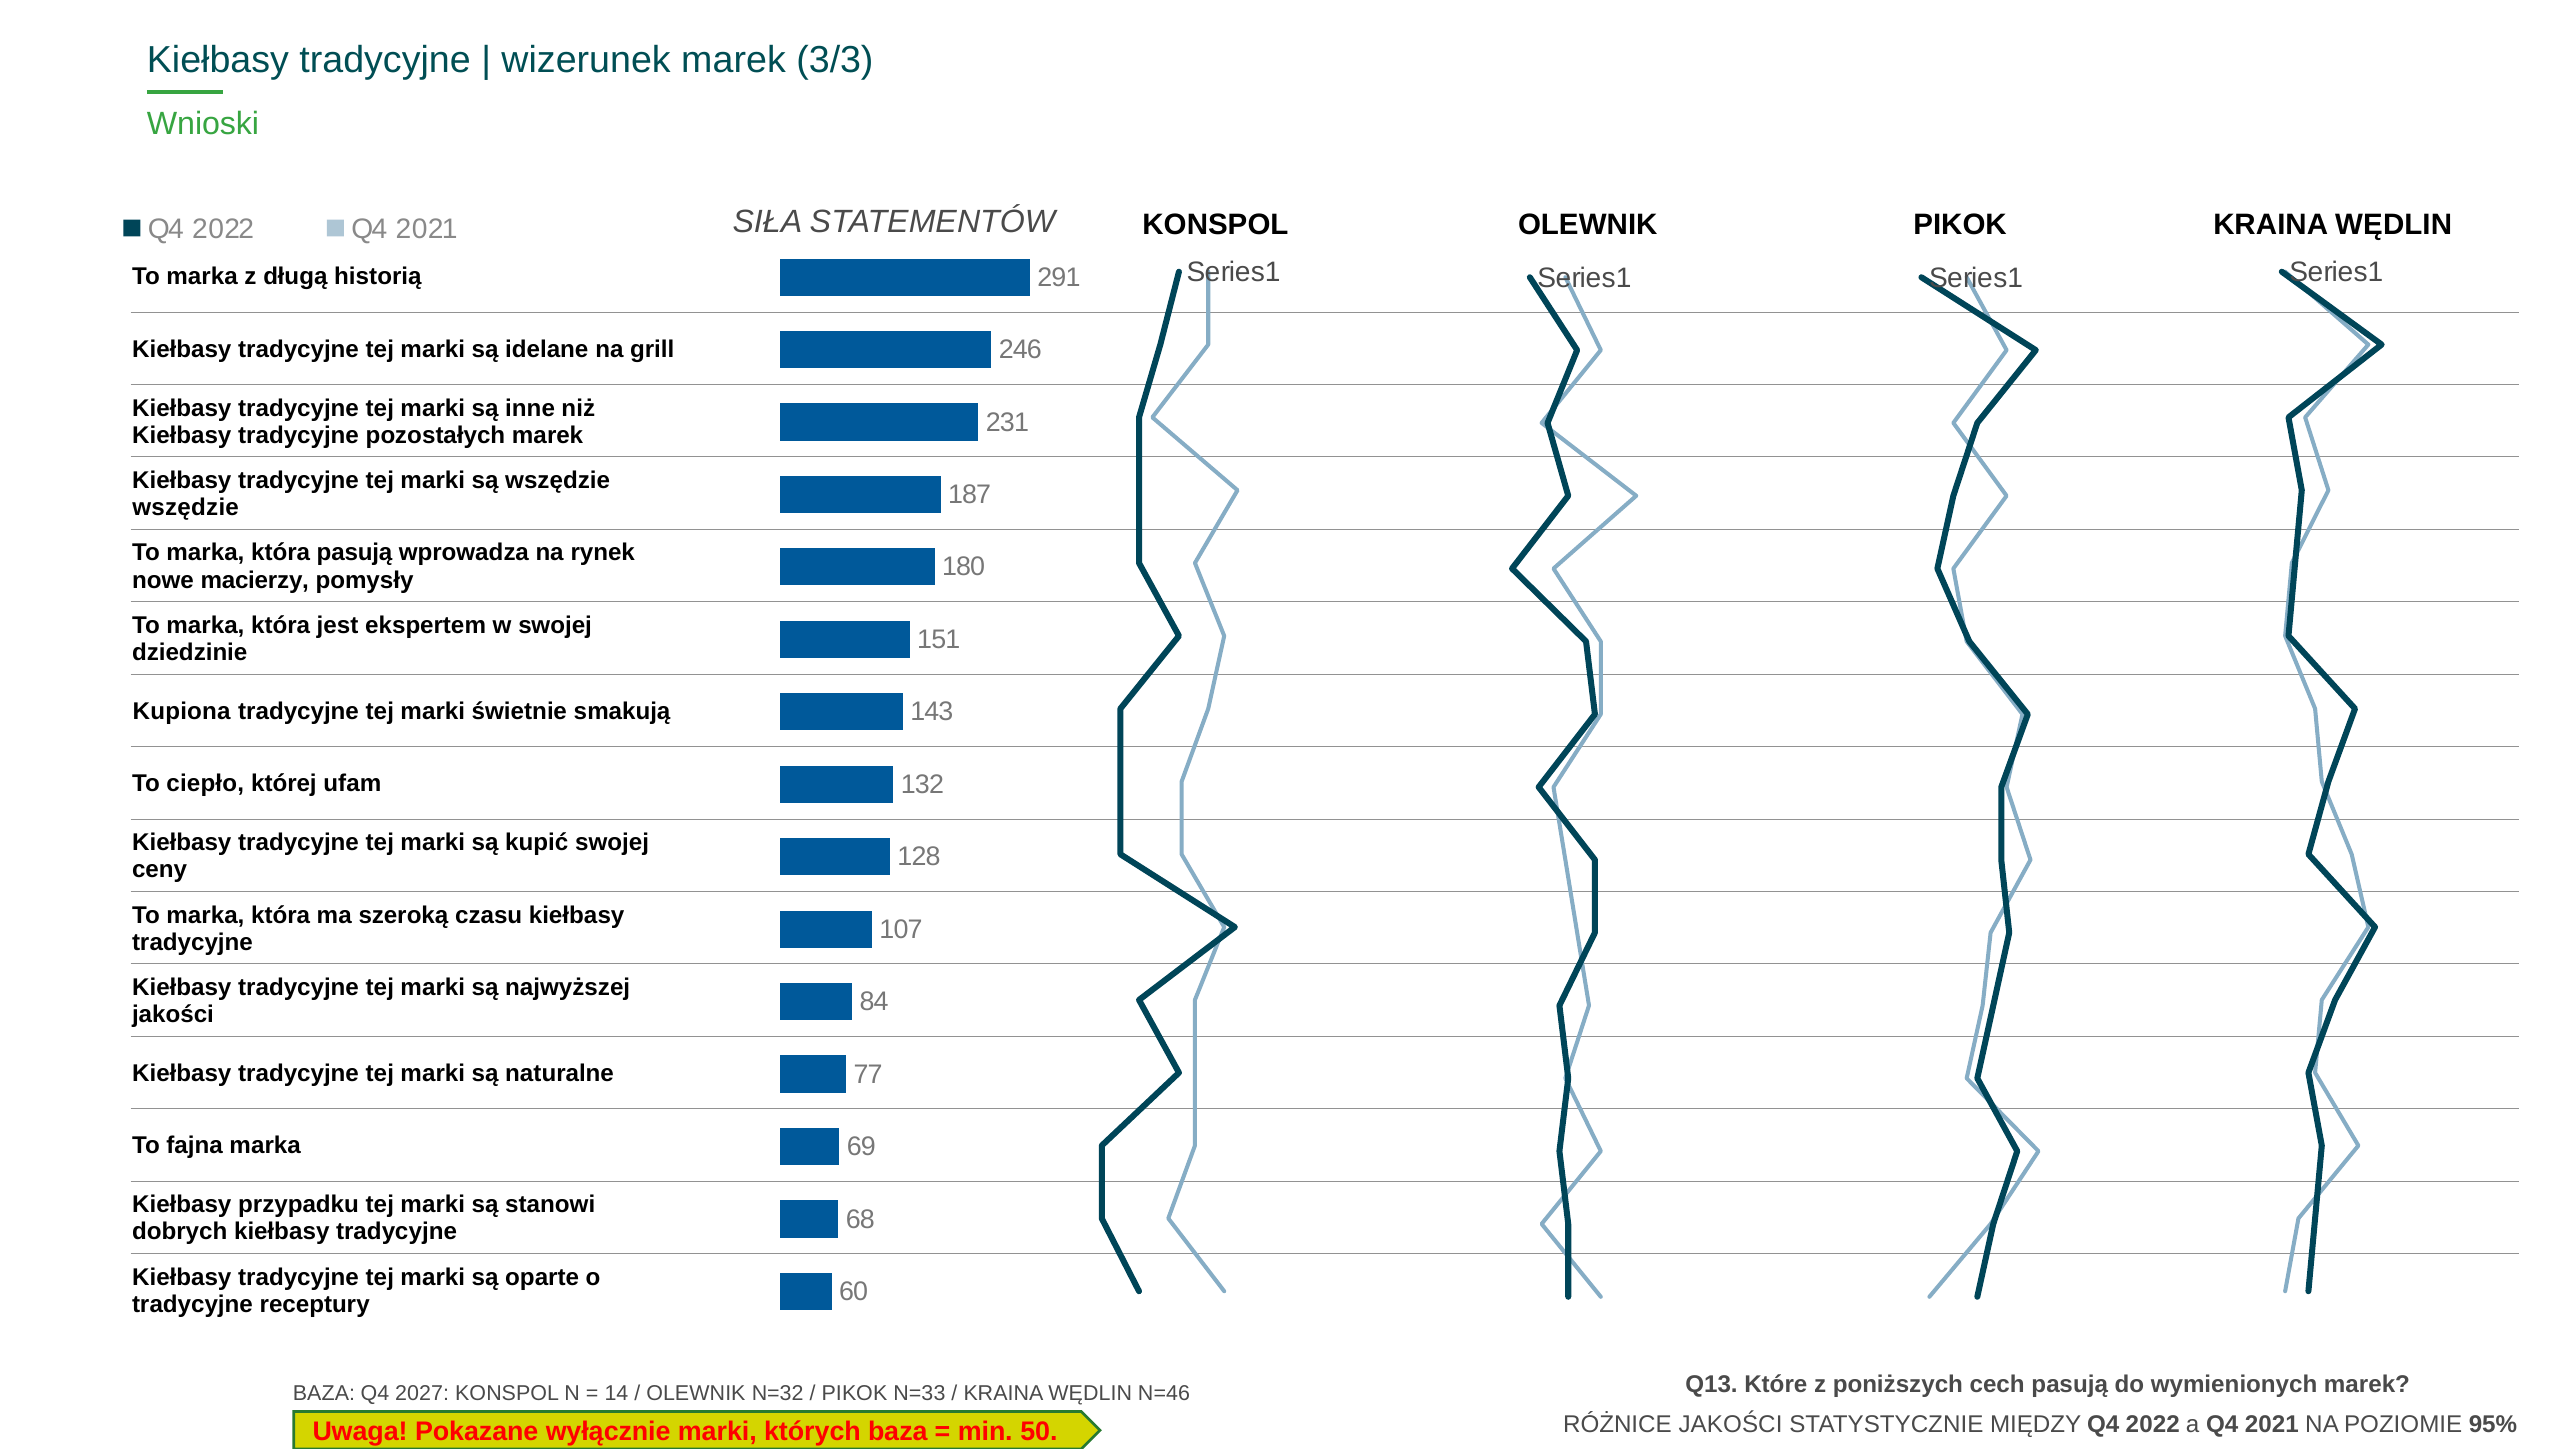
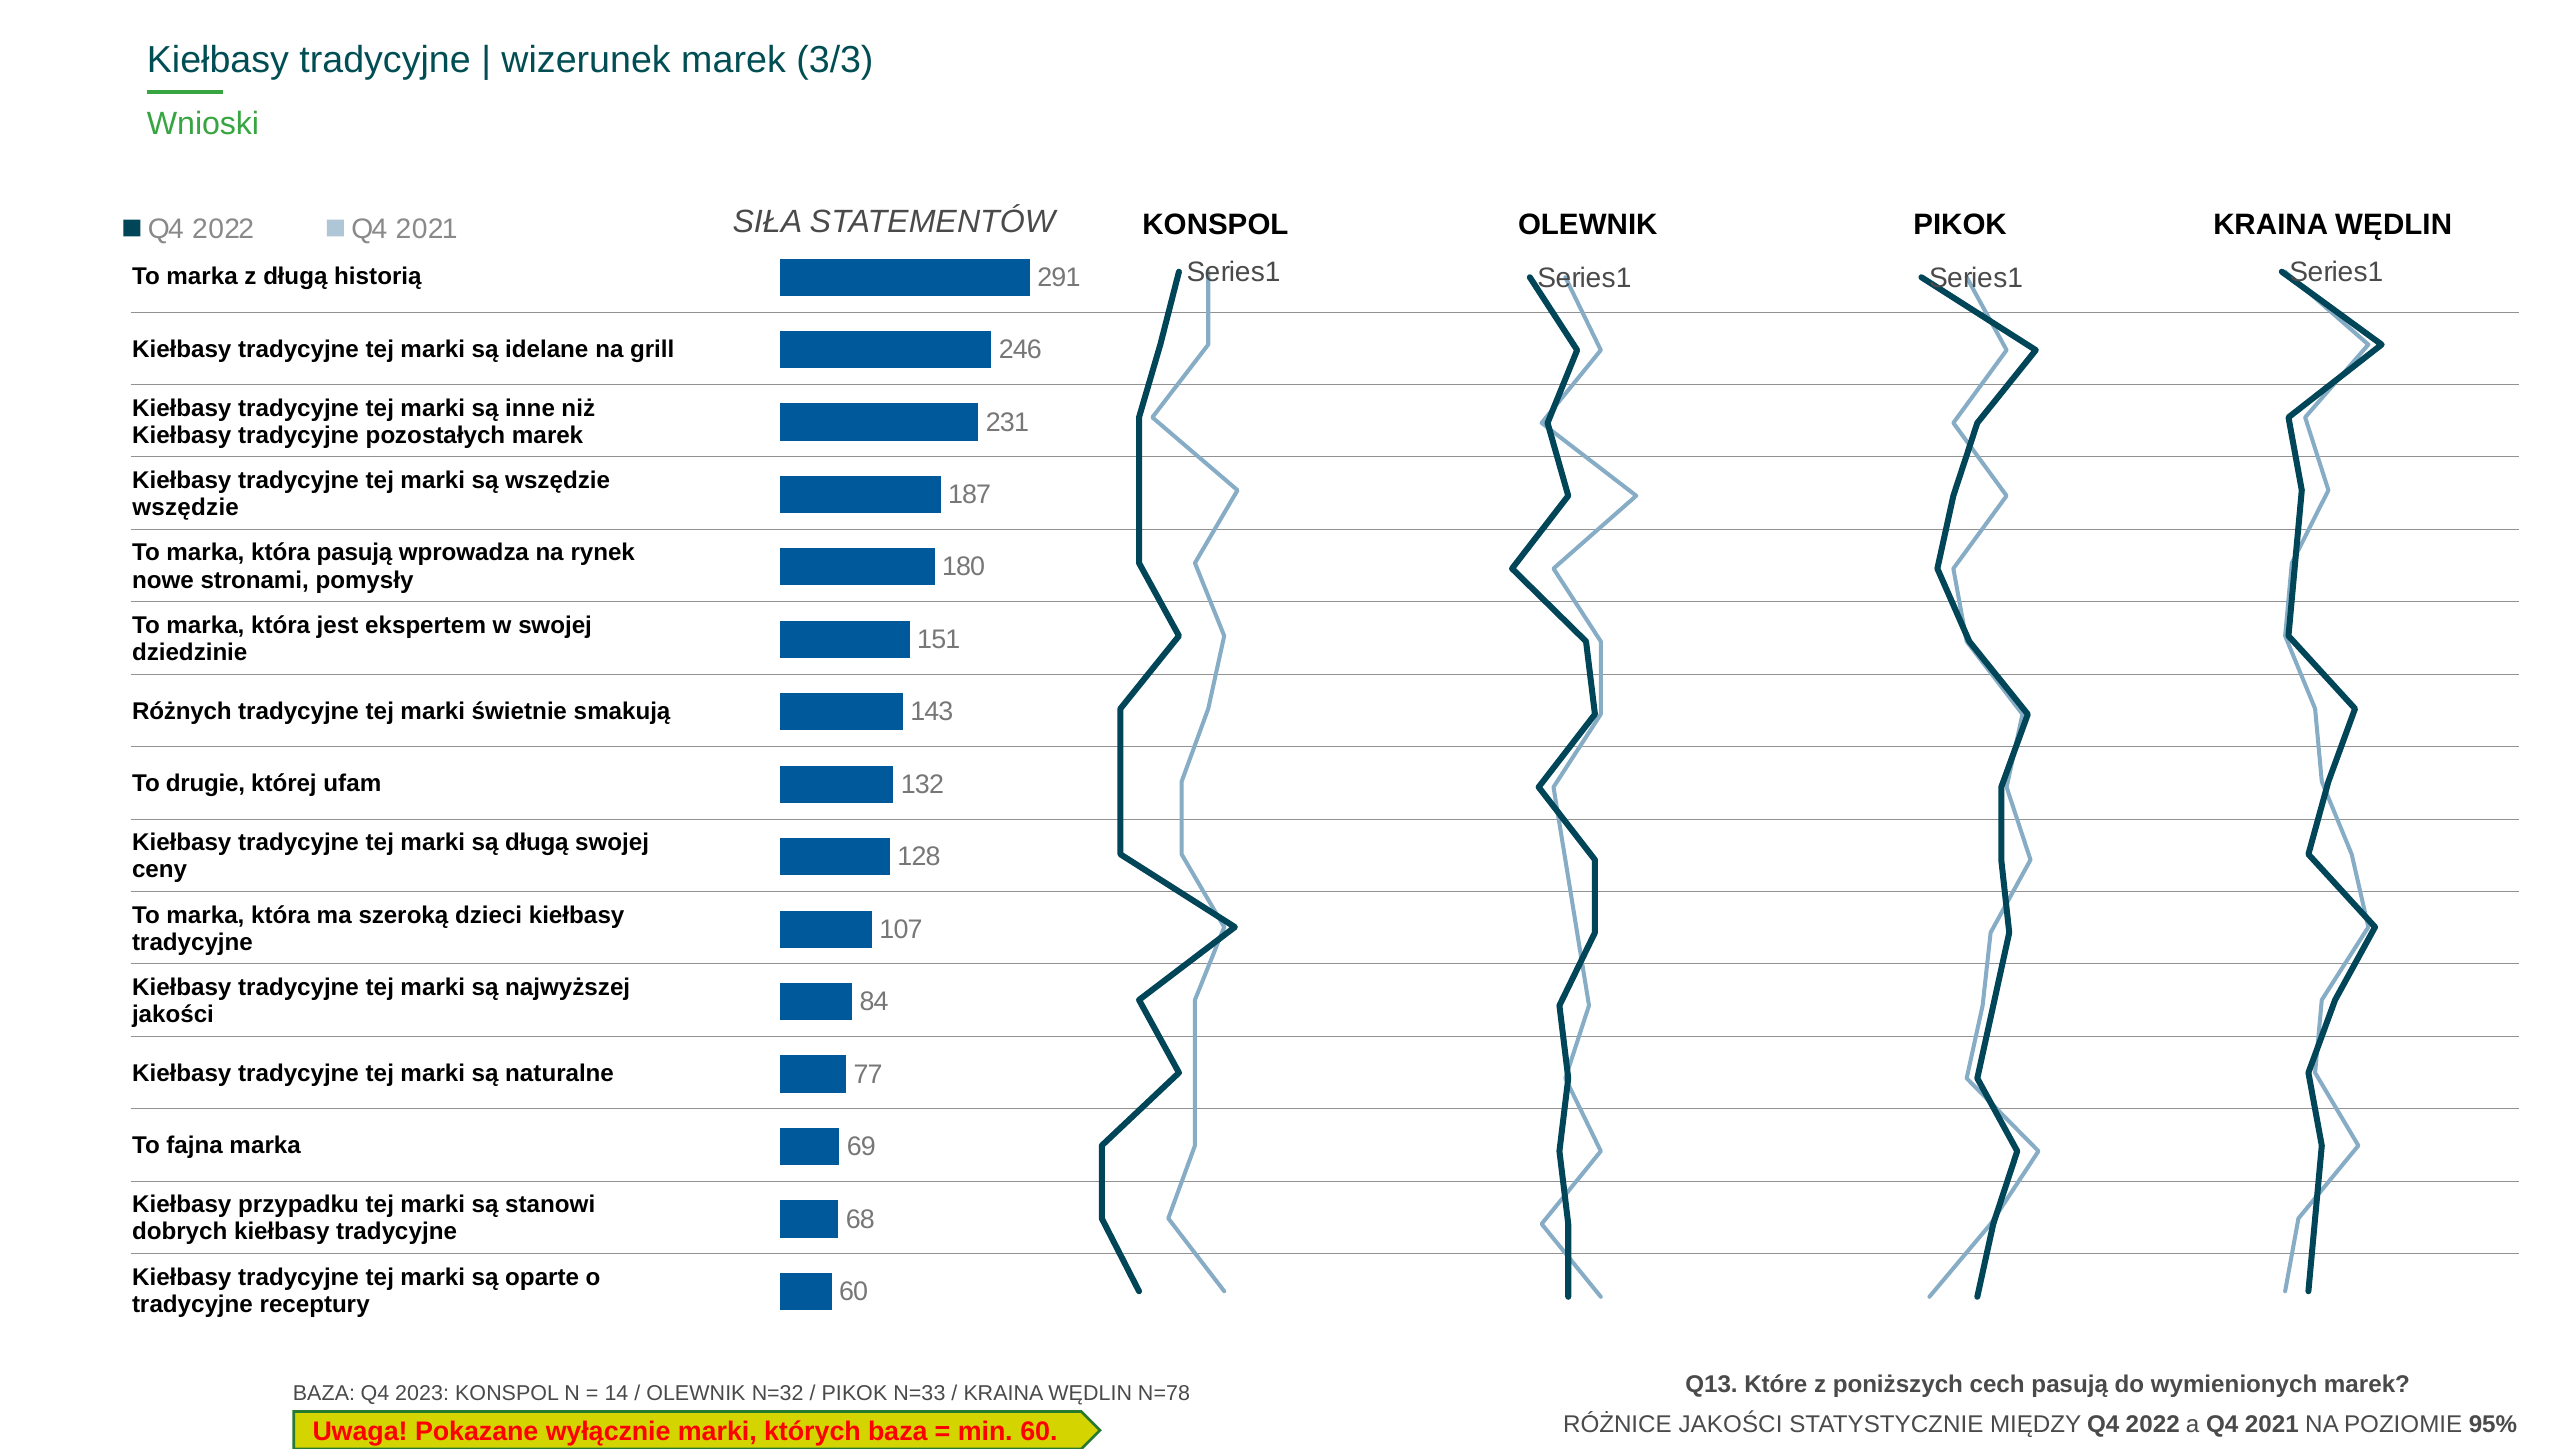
macierzy: macierzy -> stronami (255, 580)
Kupiona: Kupiona -> Różnych (182, 711)
ciepło: ciepło -> drugie (205, 784)
są kupić: kupić -> długą (537, 843)
czasu: czasu -> dzieci (489, 915)
2027: 2027 -> 2023 (422, 1393)
N=46: N=46 -> N=78 (1164, 1393)
min 50: 50 -> 60 (1039, 1432)
